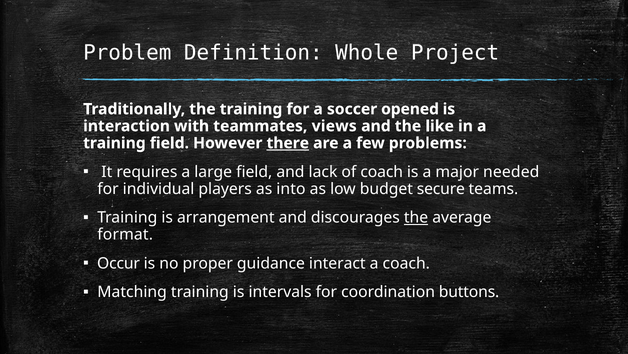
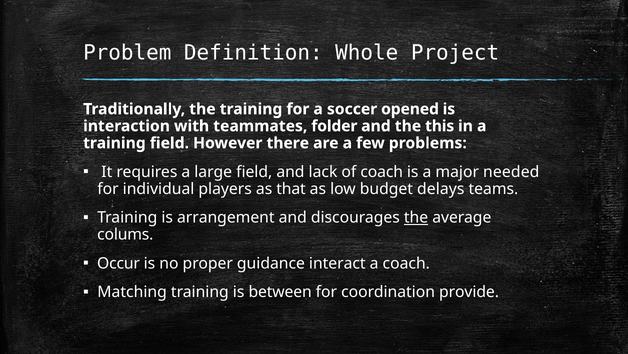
views: views -> folder (334, 126)
like: like -> this (440, 126)
there underline: present -> none (288, 143)
into: into -> that (291, 188)
secure: secure -> delays (441, 188)
format: format -> colums (125, 234)
intervals: intervals -> between (280, 292)
buttons: buttons -> provide (469, 292)
